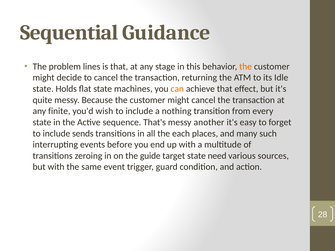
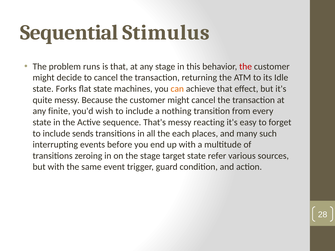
Guidance: Guidance -> Stimulus (166, 32)
lines: lines -> runs (92, 67)
the colour: orange -> red (246, 67)
Holds: Holds -> Forks (66, 89)
another: another -> reacting (209, 122)
the guide: guide -> stage (150, 156)
need: need -> refer (217, 156)
